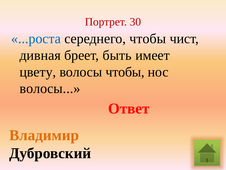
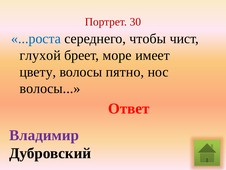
дивная: дивная -> глухой (40, 55)
быть: быть -> море (117, 55)
волосы чтобы: чтобы -> пятно (125, 72)
Владимир colour: orange -> purple (44, 135)
